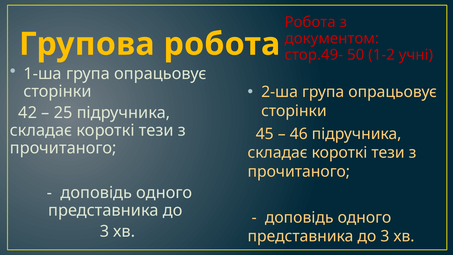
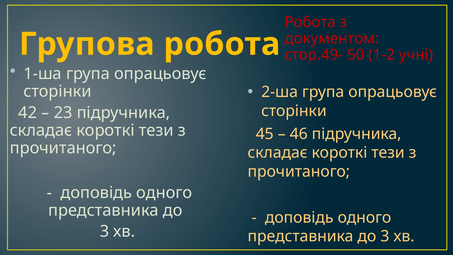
25: 25 -> 23 (63, 113)
